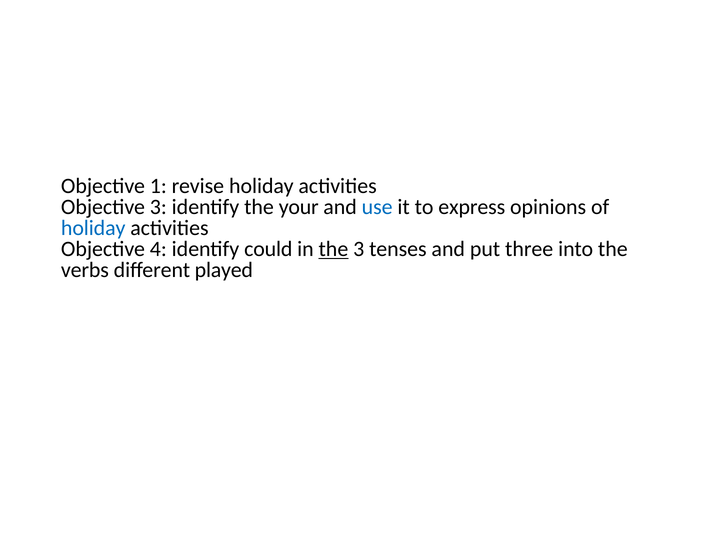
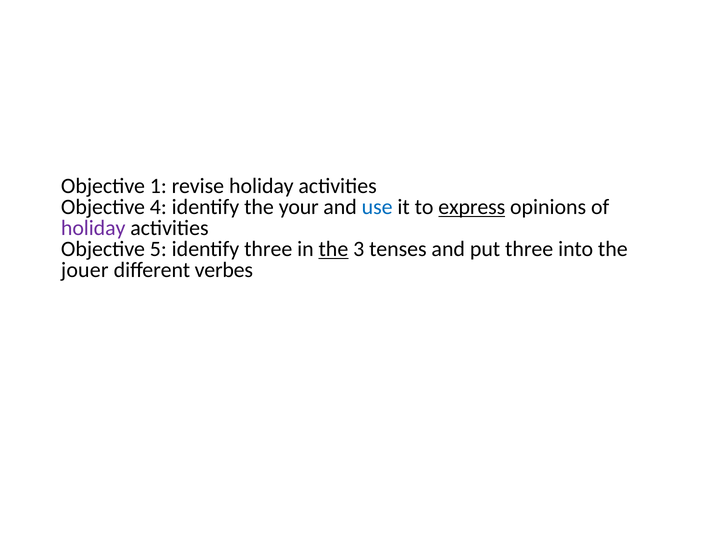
Objective 3: 3 -> 4 (158, 207)
express underline: none -> present (472, 207)
holiday colour: blue -> purple (93, 228)
4: 4 -> 5 (158, 249)
identify could: could -> three (268, 249)
verbs: verbs -> jouer (85, 270)
played: played -> verbes (224, 270)
